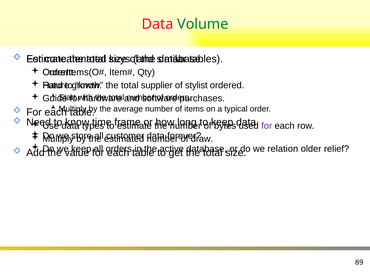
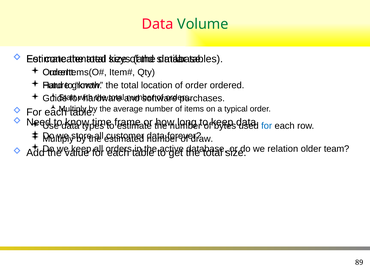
supplier: supplier -> location (157, 85)
of stylist: stylist -> order (196, 85)
for colour: purple -> blue (267, 126)
relief: relief -> team (337, 149)
